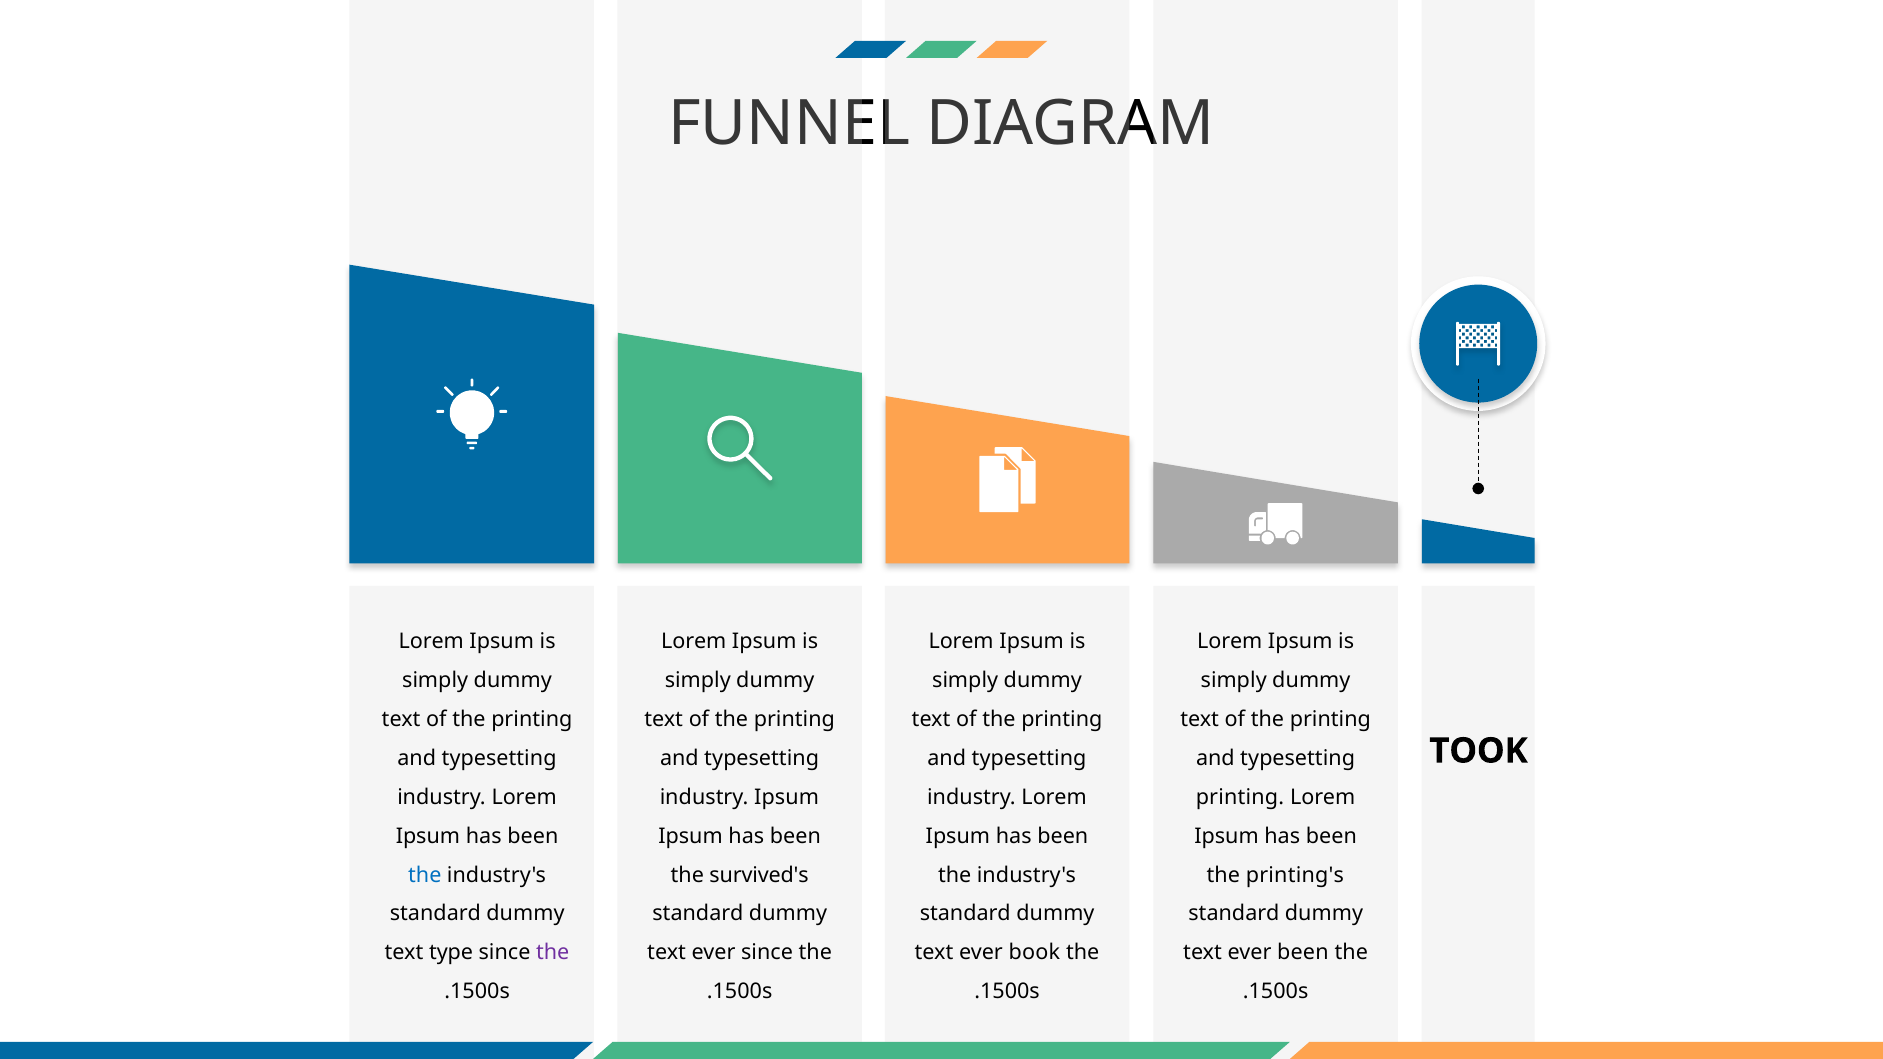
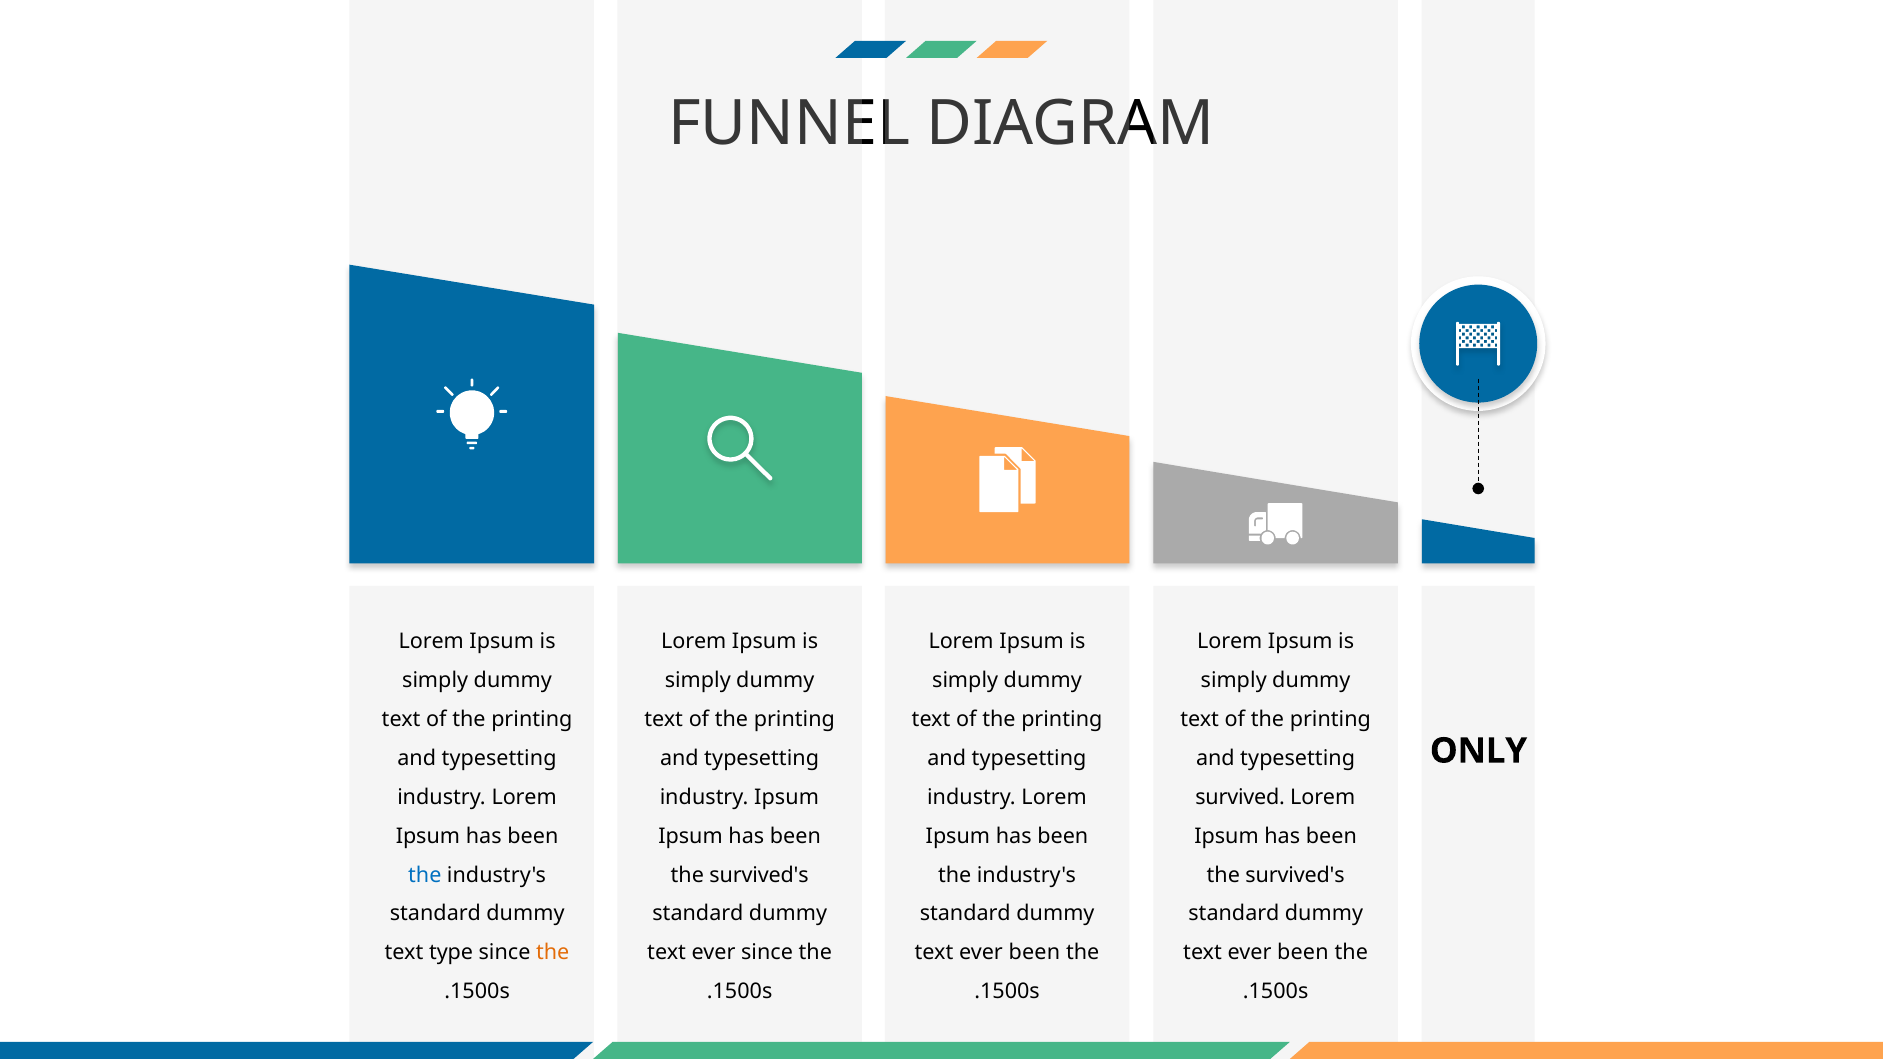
TOOK: TOOK -> ONLY (1479, 751)
printing: printing -> survived (1240, 797)
printing's: printing's -> survived's (1295, 875)
the colour: purple -> orange (553, 953)
book: book -> been (1034, 953)
